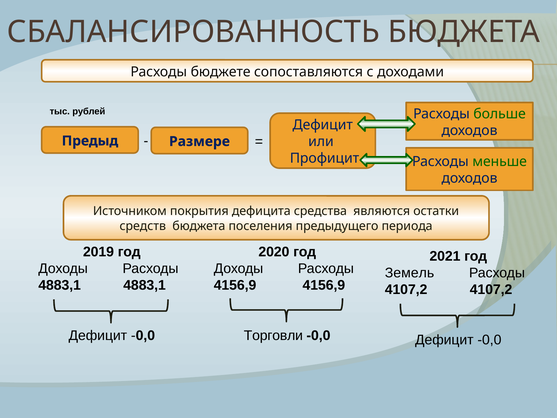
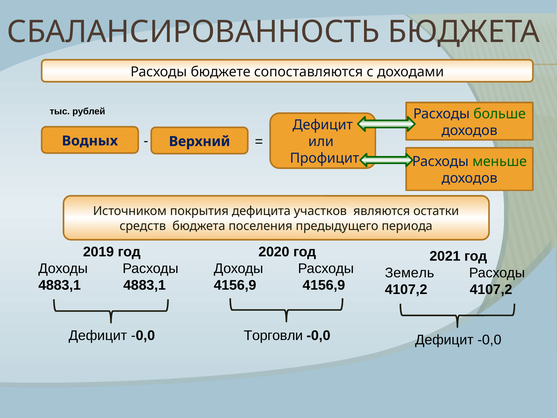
Предыд: Предыд -> Водных (90, 141)
Размере: Размере -> Верхний (200, 141)
средства: средства -> участков (320, 211)
